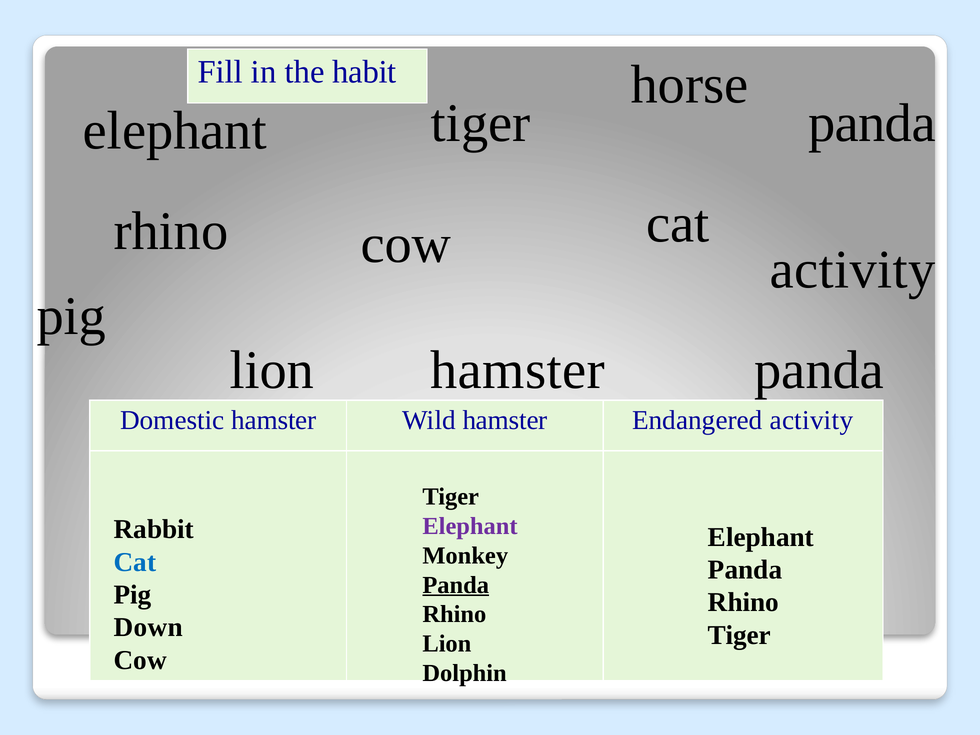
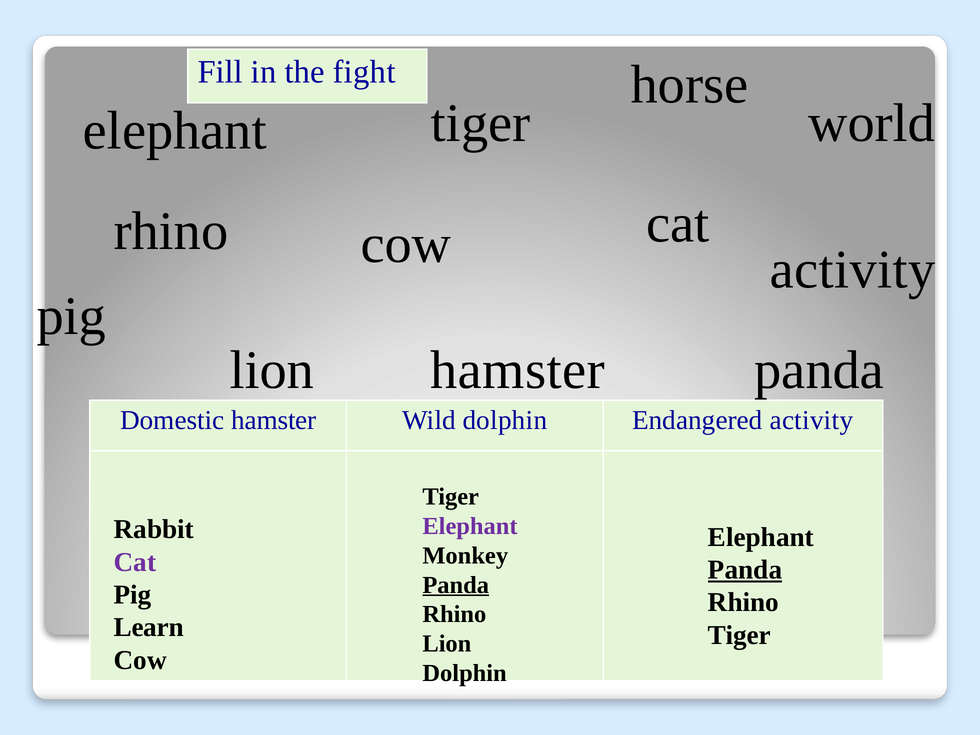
habit: habit -> fight (364, 72)
panda: panda -> world (872, 123)
Wild hamster: hamster -> dolphin (505, 420)
Cat colour: blue -> purple (135, 562)
Panda underline: none -> present (745, 570)
Down: Down -> Learn (149, 628)
